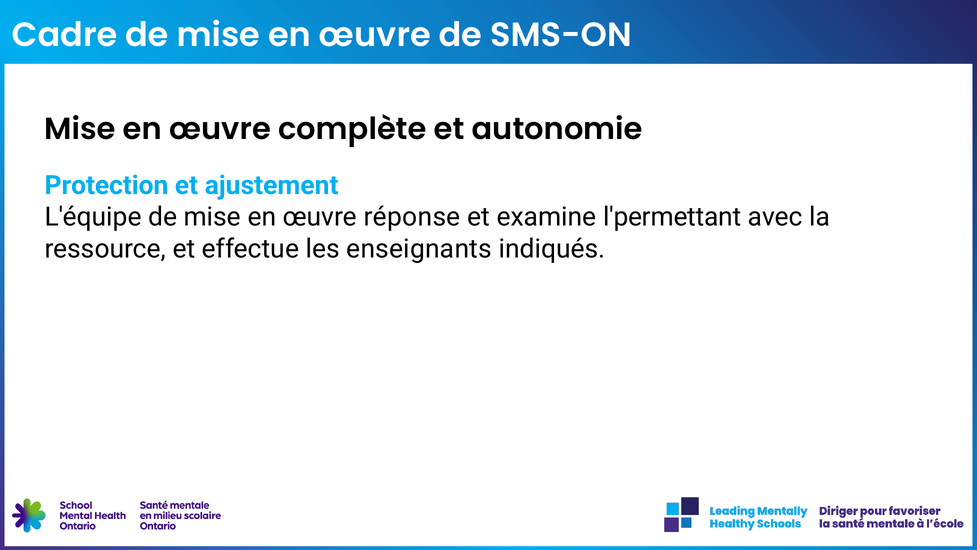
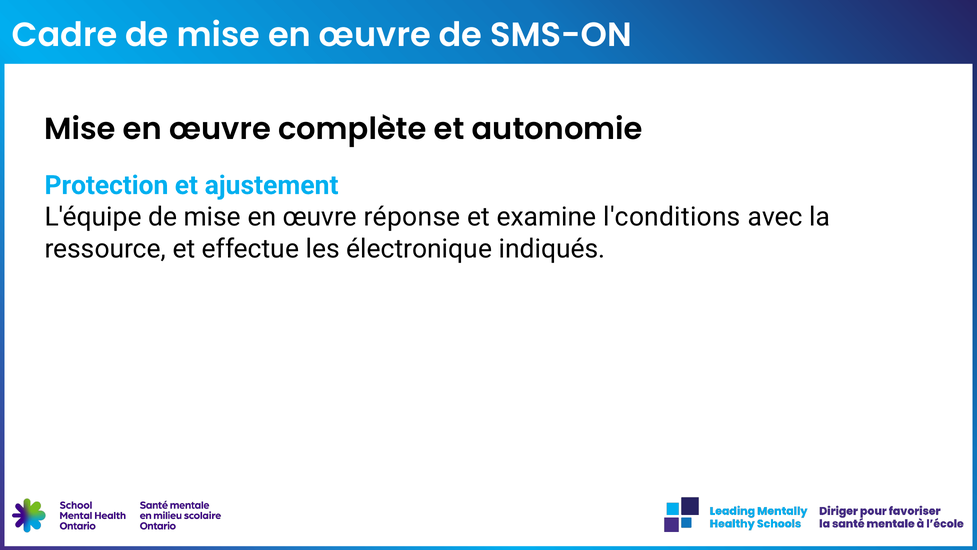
l'permettant: l'permettant -> l'conditions (672, 217)
enseignants: enseignants -> électronique (419, 249)
